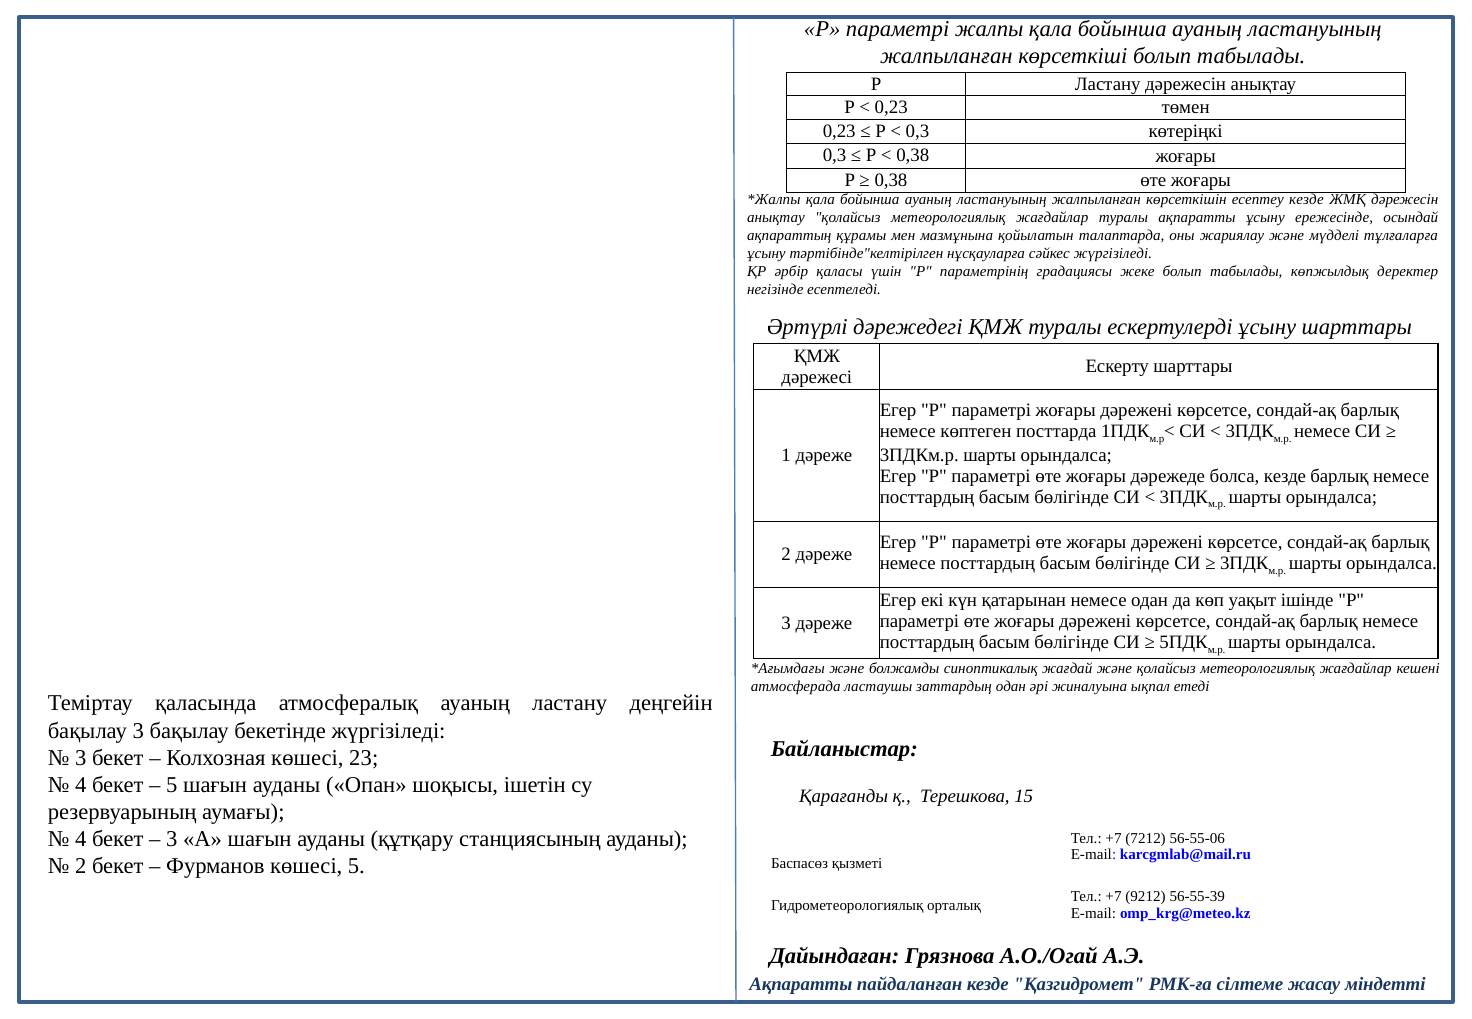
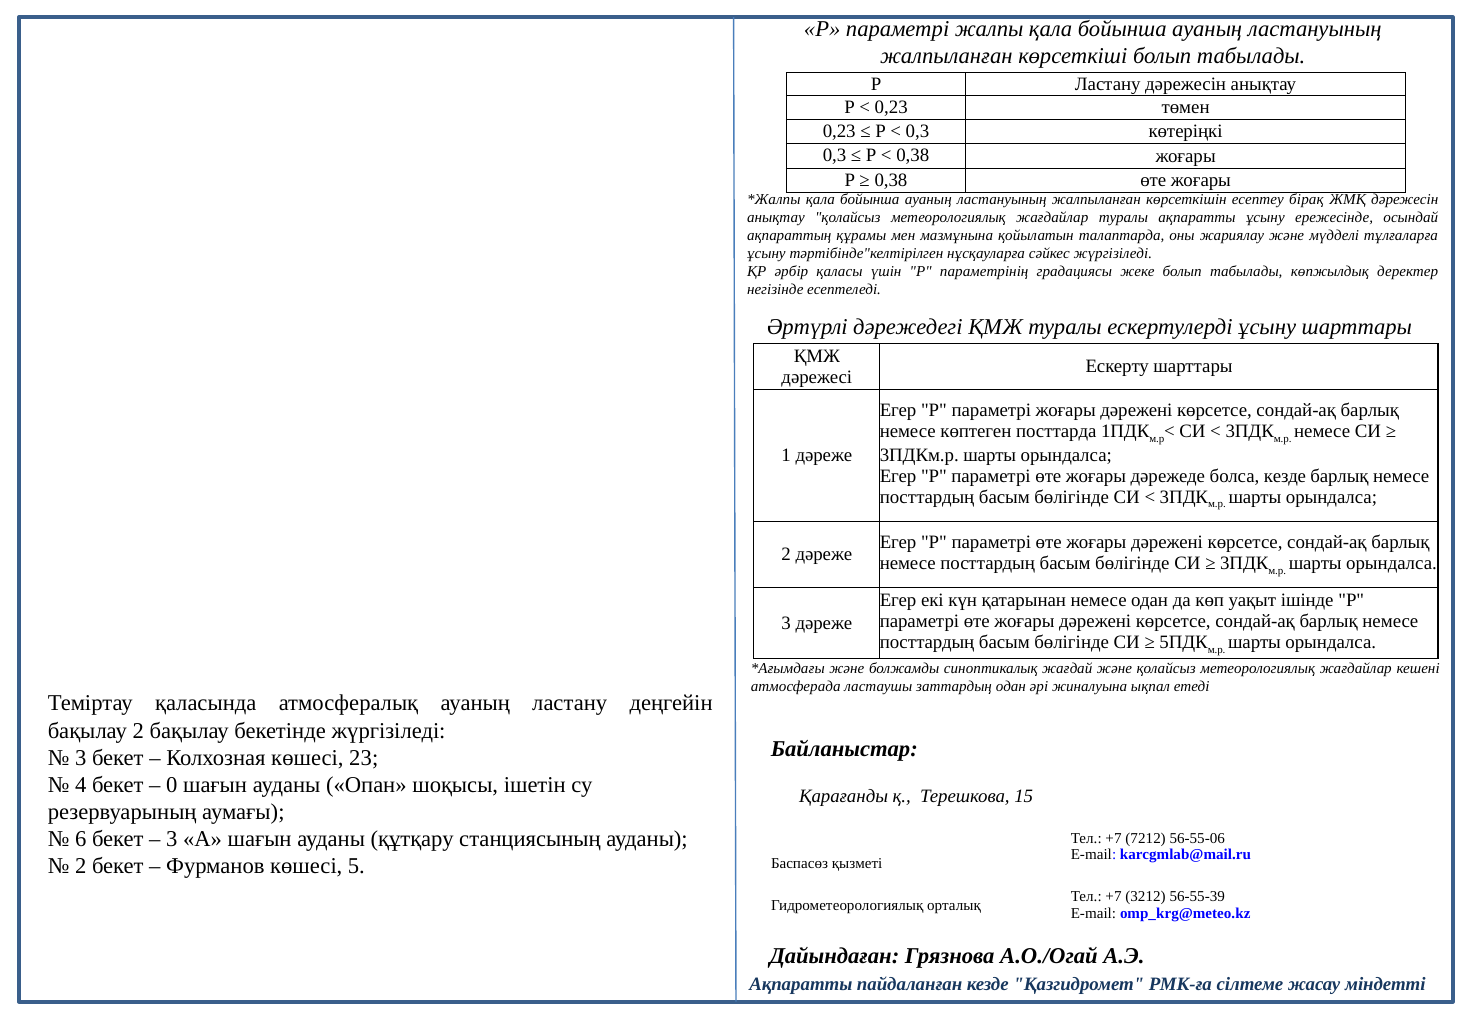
есептеу кезде: кезде -> бірақ (1306, 199)
бақылау 3: 3 -> 2 (138, 731)
5: 5 -> 0 (172, 785)
4: 4 -> 6 (81, 839)
9212: 9212 -> 3212 (1146, 897)
